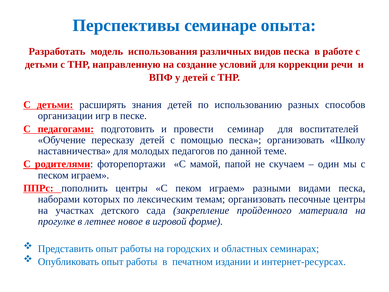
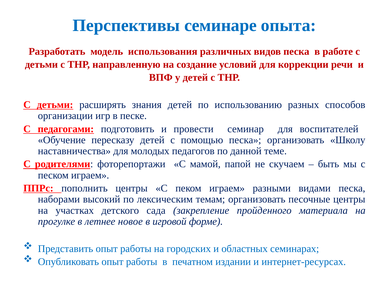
один: один -> быть (329, 164)
которых: которых -> высокий (102, 199)
